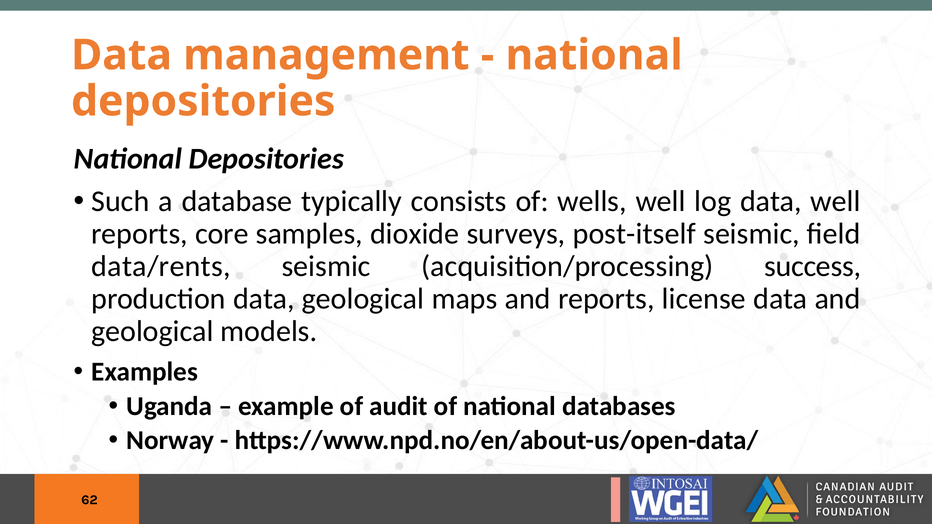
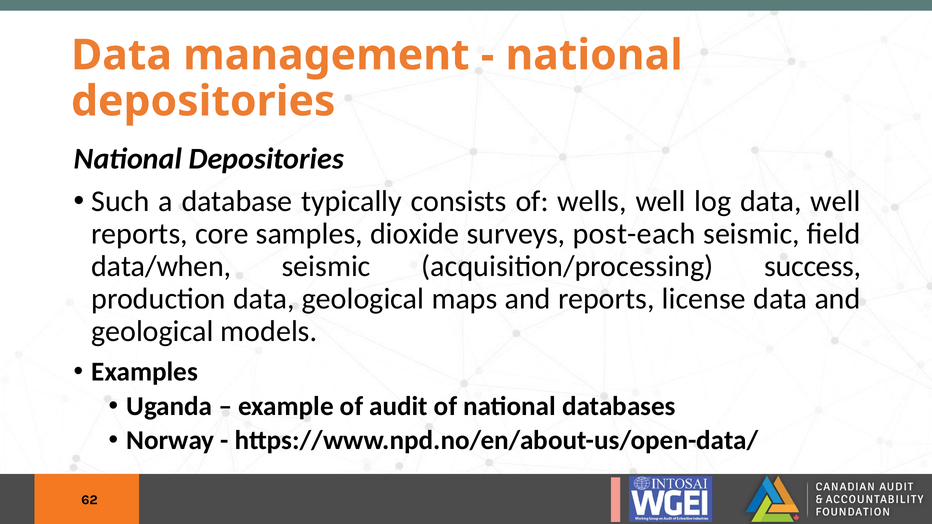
post-itself: post-itself -> post-each (634, 234)
data/rents: data/rents -> data/when (161, 266)
